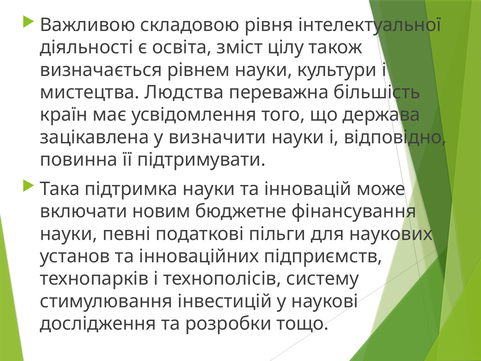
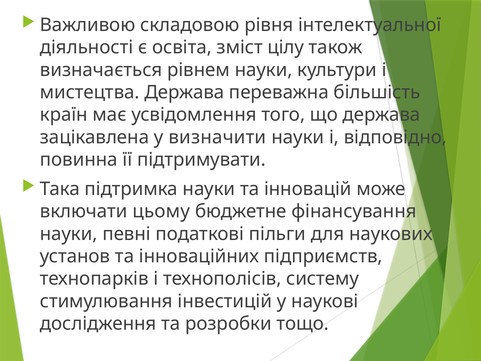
мистецтва Людства: Людства -> Держава (184, 92)
новим: новим -> цьому (161, 211)
